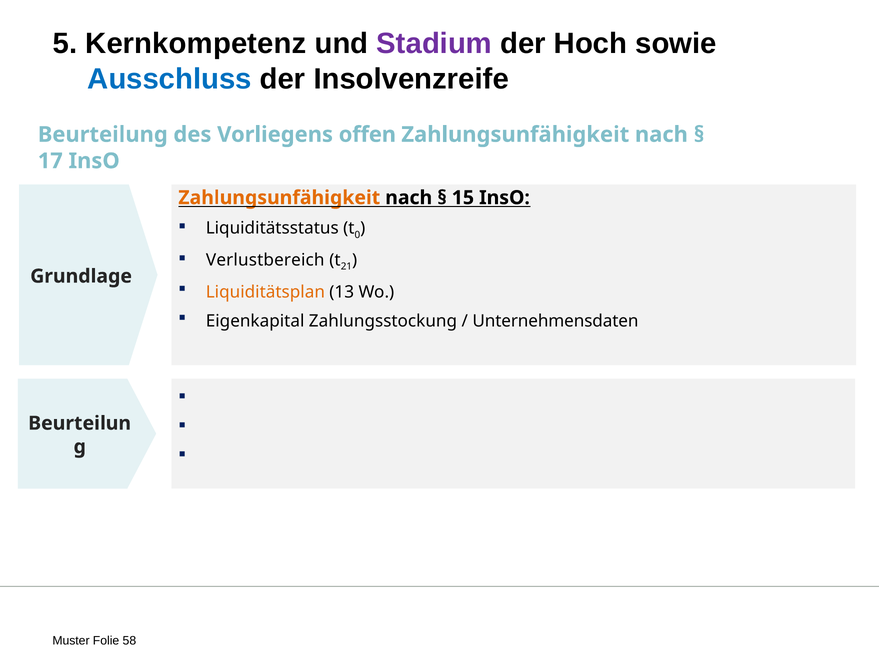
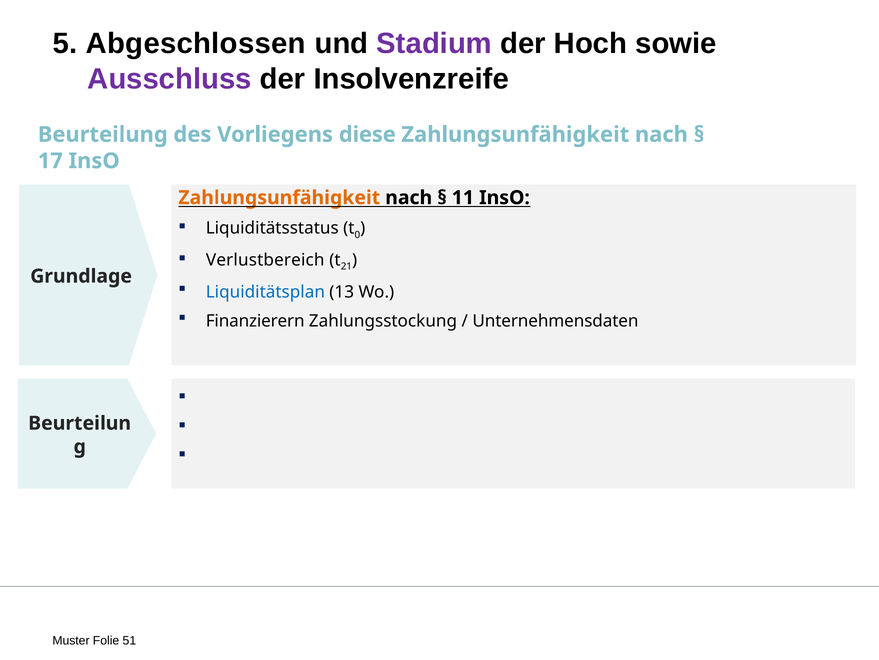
Kernkompetenz: Kernkompetenz -> Abgeschlossen (196, 44)
Ausschluss colour: blue -> purple (170, 79)
offen: offen -> diese (367, 134)
15: 15 -> 11 (463, 197)
Liquiditätsplan colour: orange -> blue (265, 292)
Eigenkapital: Eigenkapital -> Finanzierern (255, 321)
58: 58 -> 51 (129, 640)
